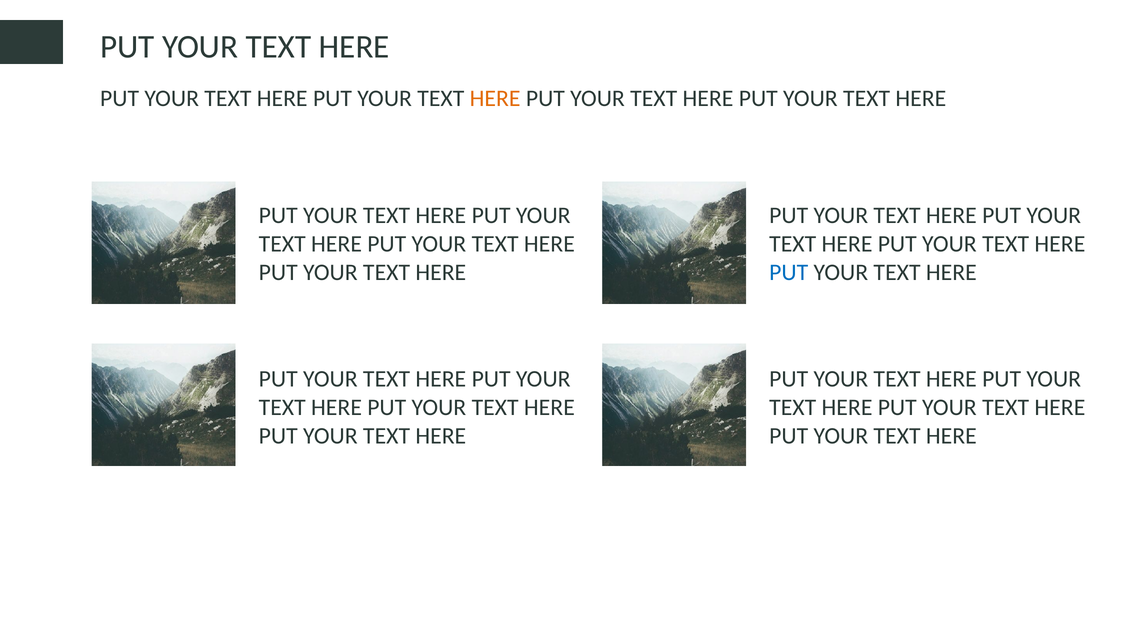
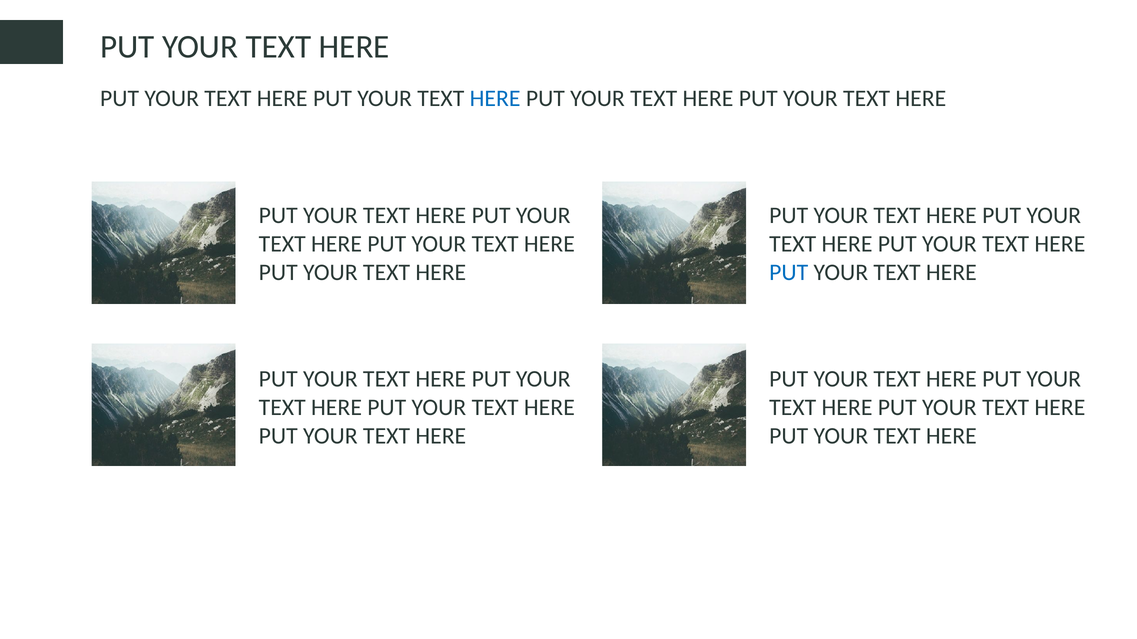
HERE colour: orange -> blue (495, 98)
